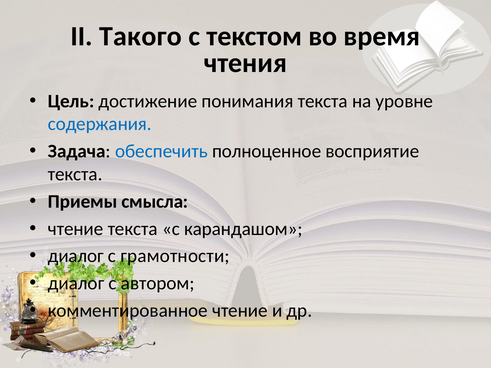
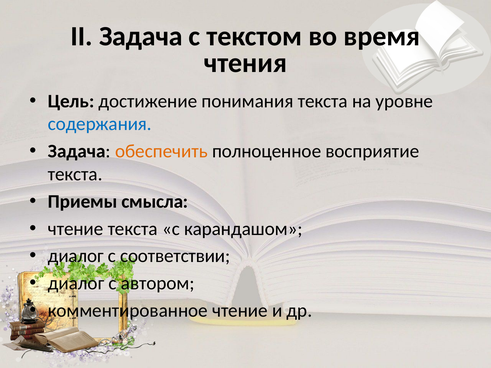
II Такого: Такого -> Задача (141, 36)
обеспечить colour: blue -> orange (161, 151)
грамотности: грамотности -> соответствии (175, 256)
